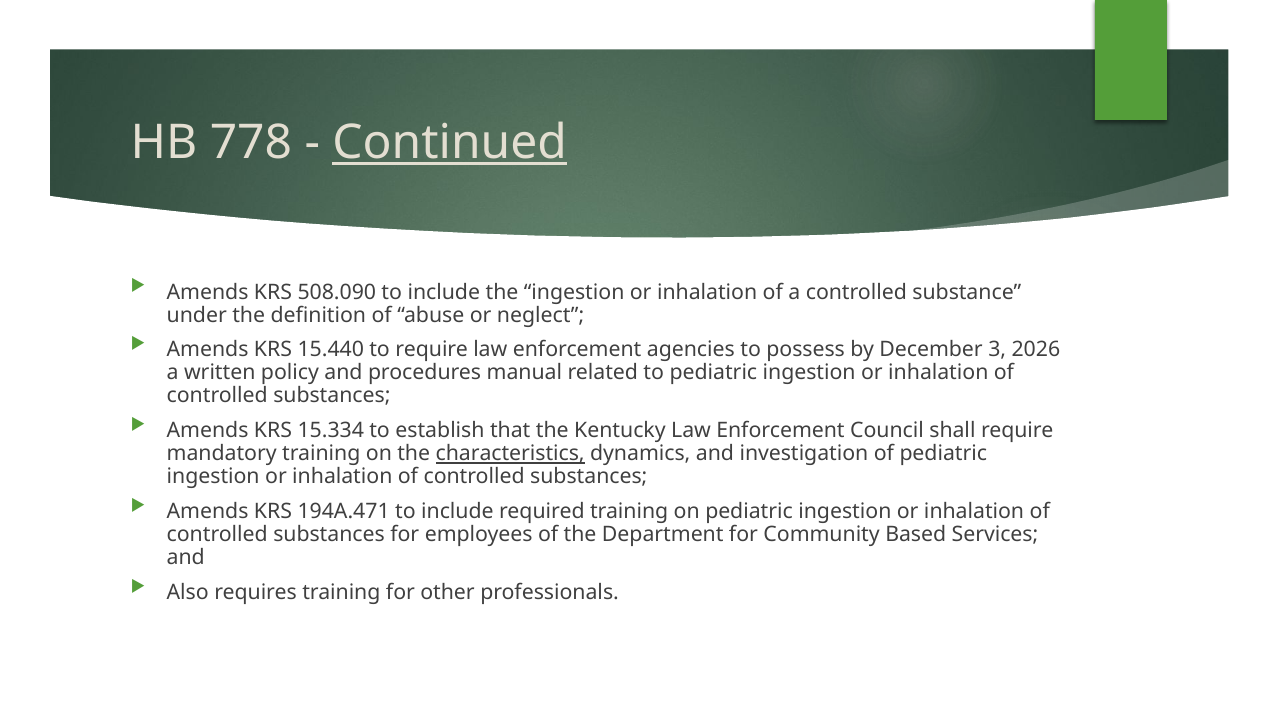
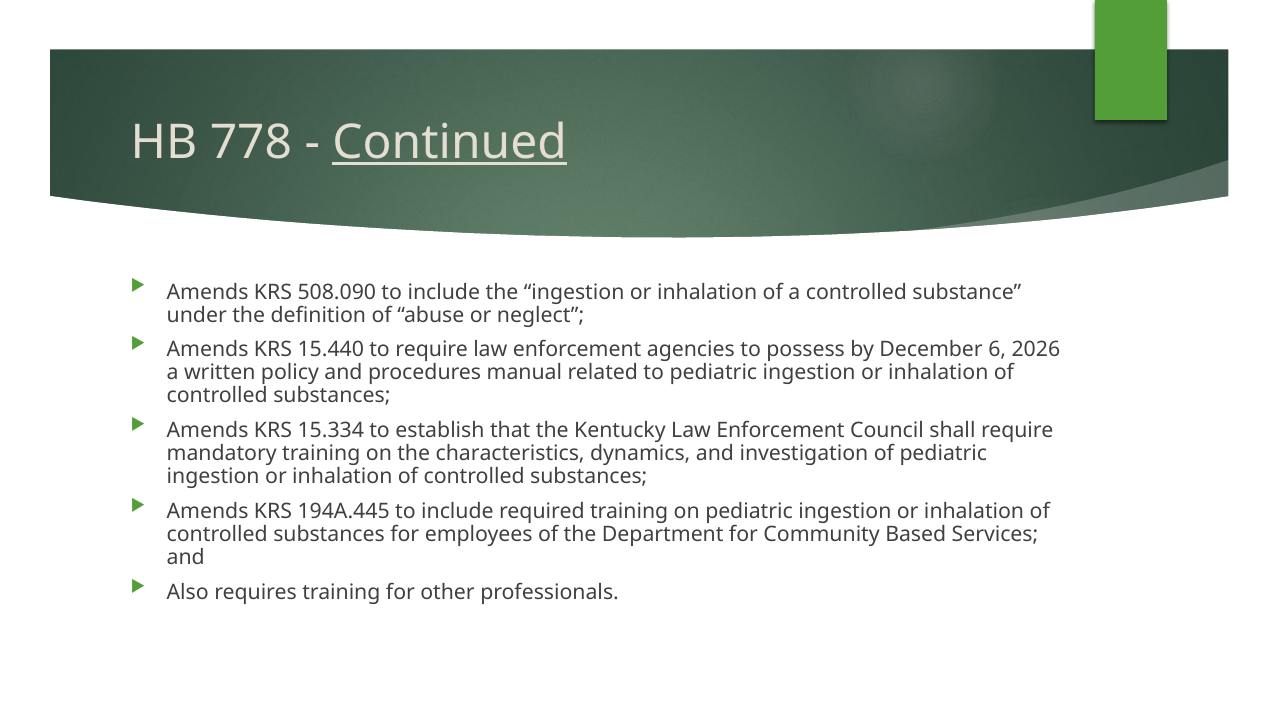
3: 3 -> 6 (997, 350)
characteristics underline: present -> none (510, 454)
194A.471: 194A.471 -> 194A.445 (344, 512)
